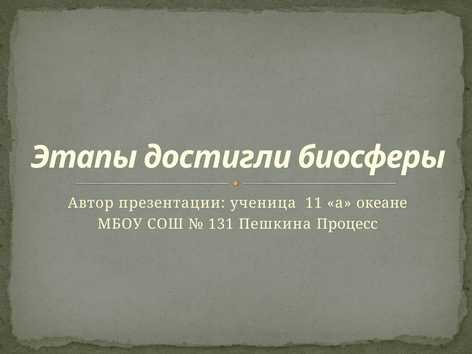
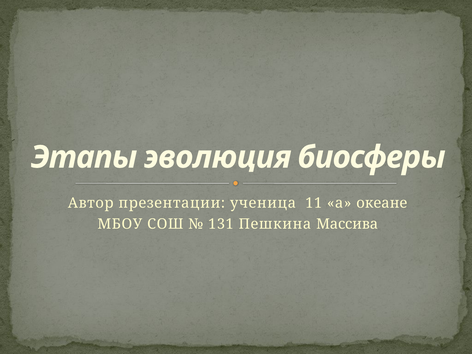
достигли: достигли -> эволюция (218, 157)
Процесс: Процесс -> Массива (347, 224)
